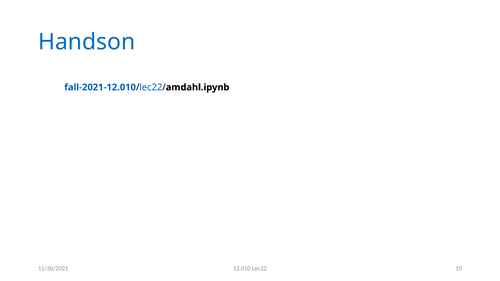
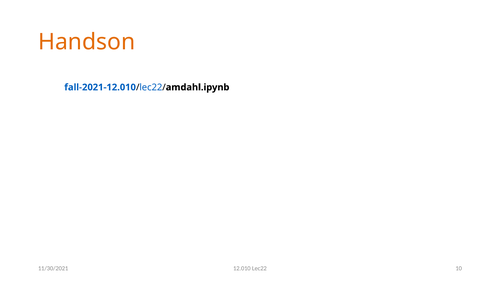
Handson colour: blue -> orange (87, 42)
